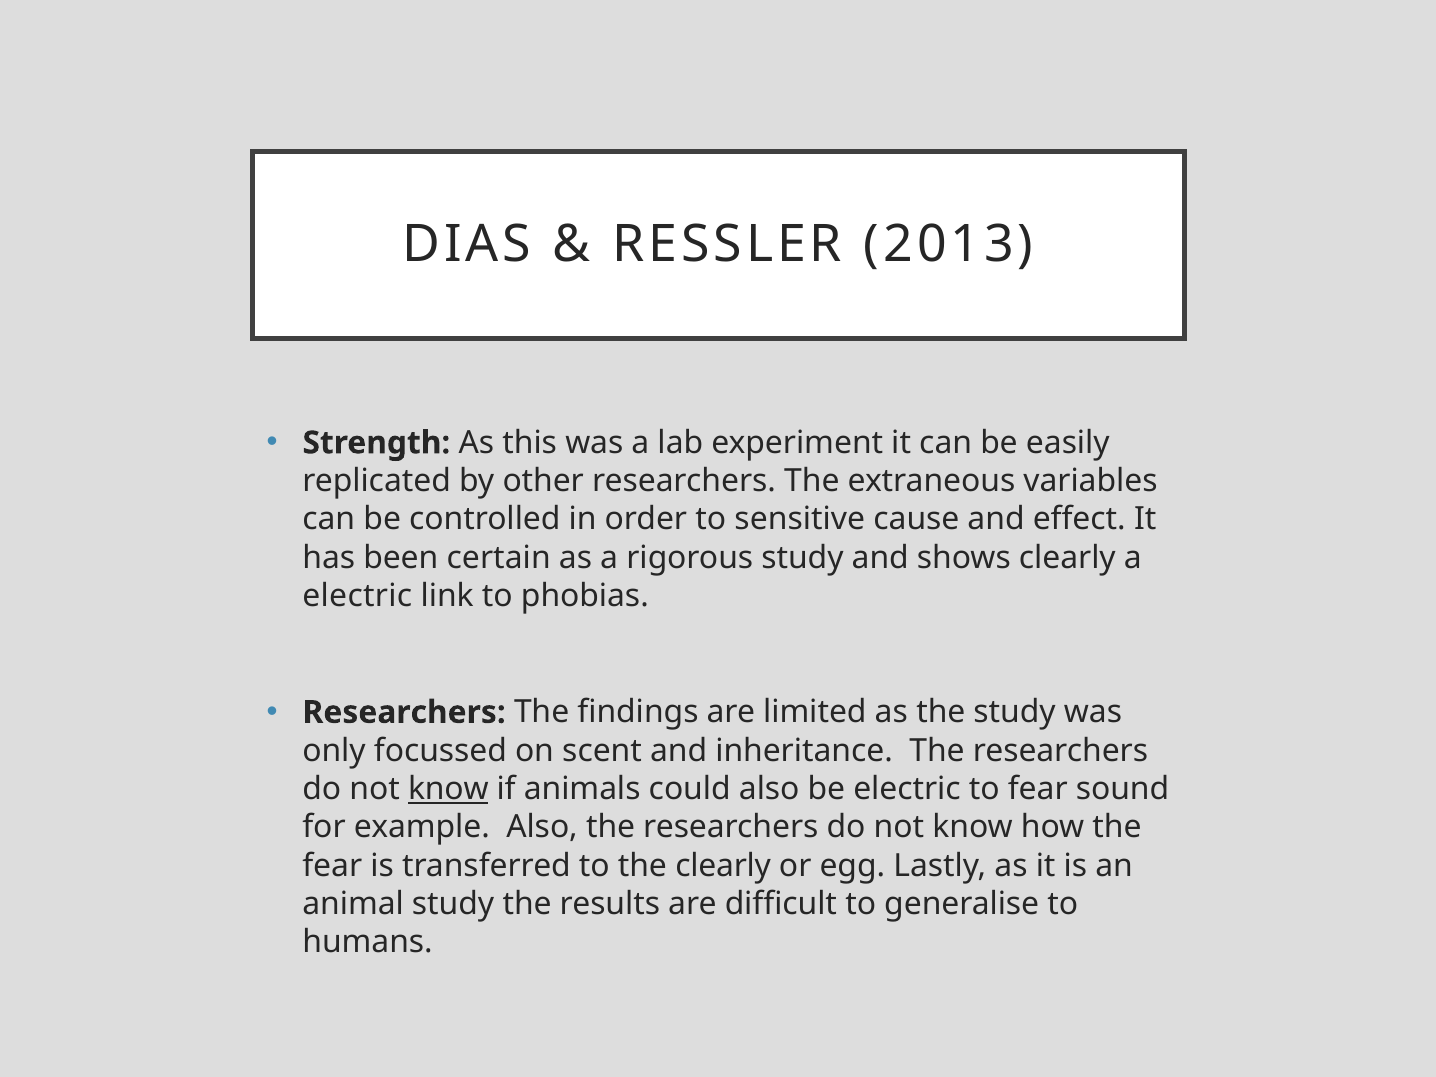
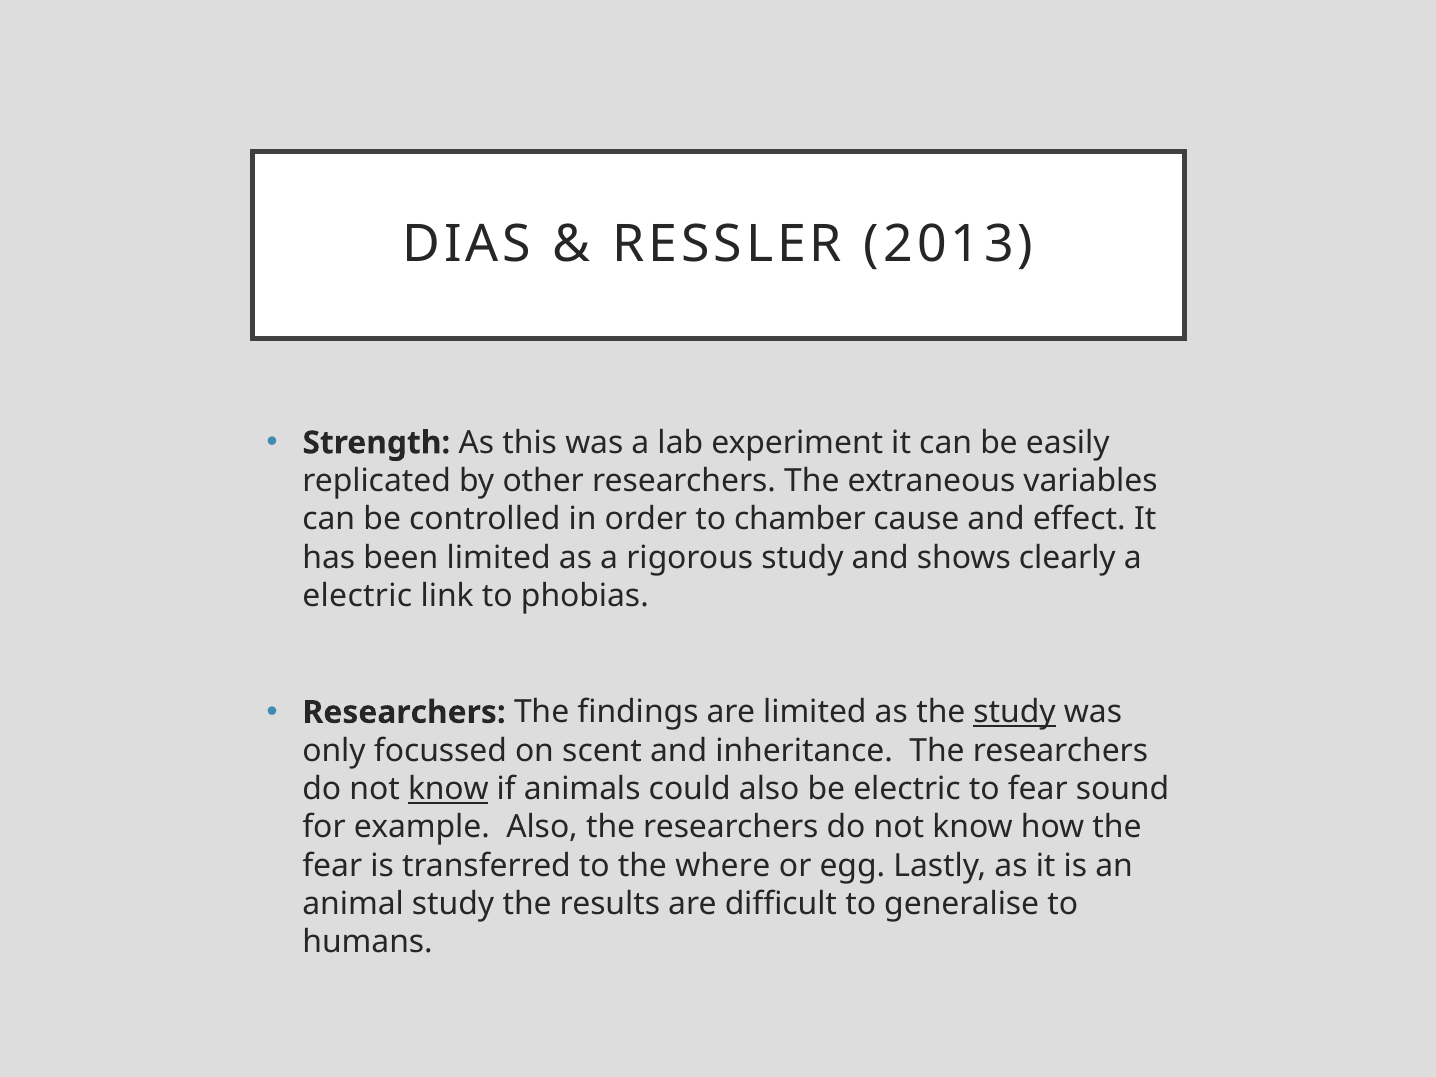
sensitive: sensitive -> chamber (800, 519)
been certain: certain -> limited (499, 558)
study underline: none -> present (1015, 712)
the clearly: clearly -> where (723, 865)
